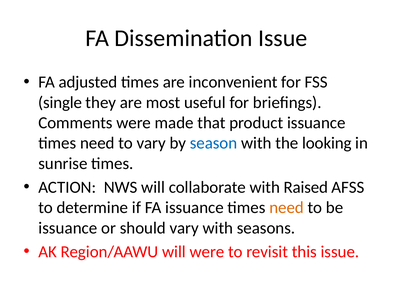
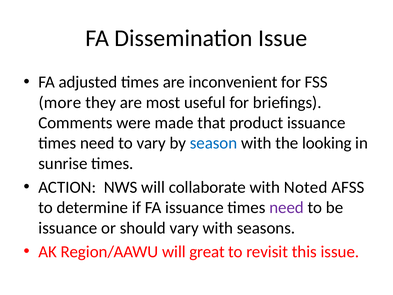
single: single -> more (60, 102)
Raised: Raised -> Noted (306, 187)
need colour: orange -> purple (287, 207)
will were: were -> great (207, 252)
